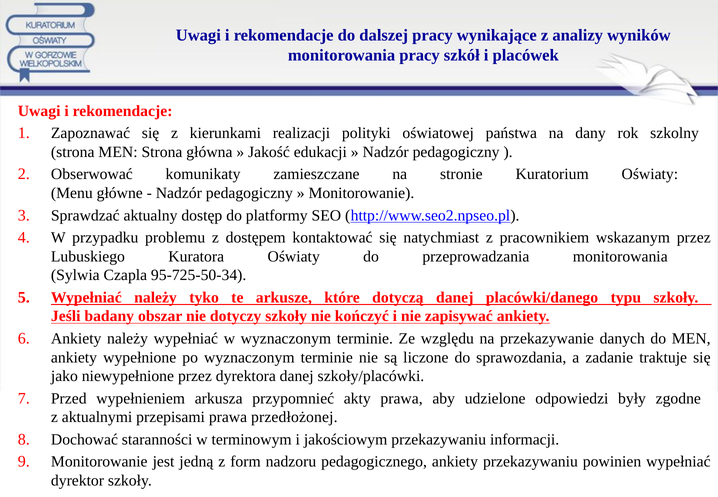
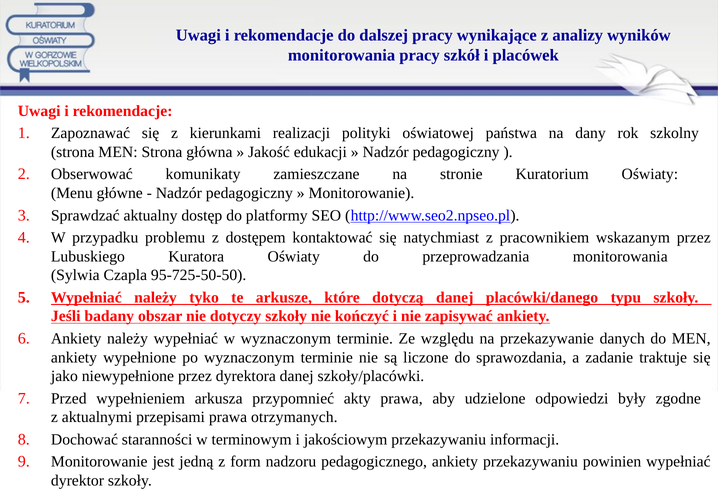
95-725-50-34: 95-725-50-34 -> 95-725-50-50 (199, 275)
przedłożonej: przedłożonej -> otrzymanych (294, 417)
